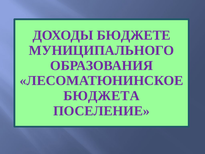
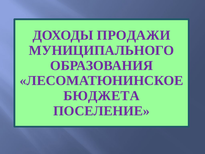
БЮДЖЕТЕ: БЮДЖЕТЕ -> ПРОДАЖИ (134, 35)
